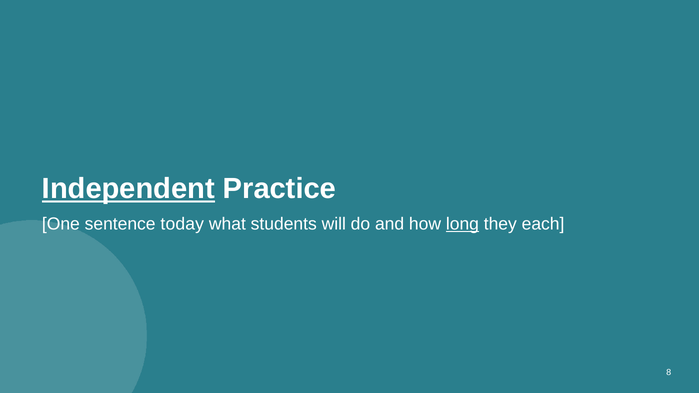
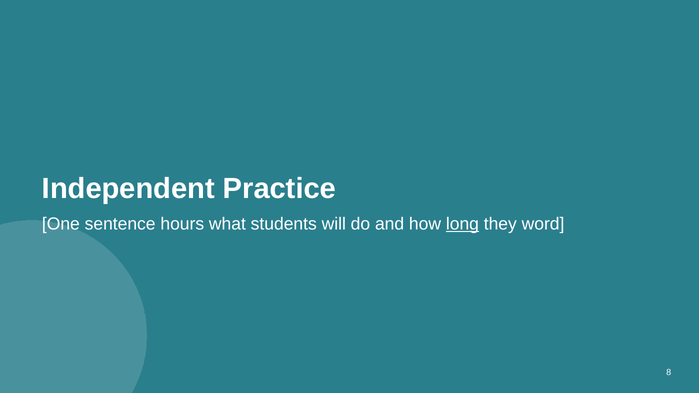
Independent underline: present -> none (128, 189)
today: today -> hours (182, 224)
each: each -> word (543, 224)
